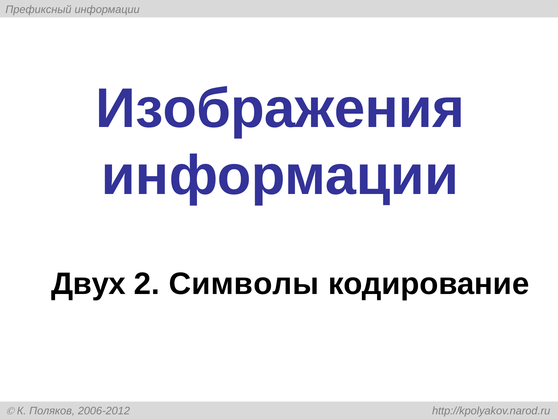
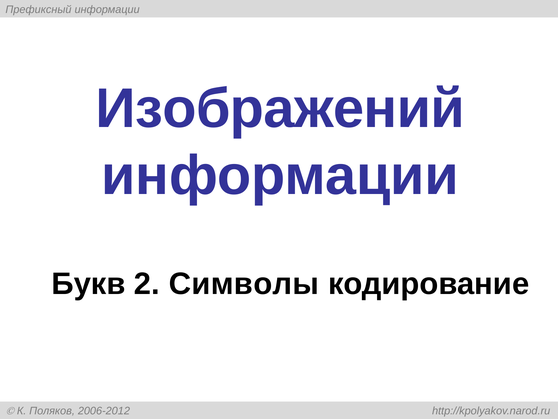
Изображения: Изображения -> Изображений (280, 109)
Двух: Двух -> Букв (88, 284)
